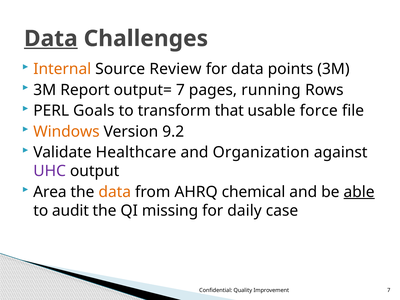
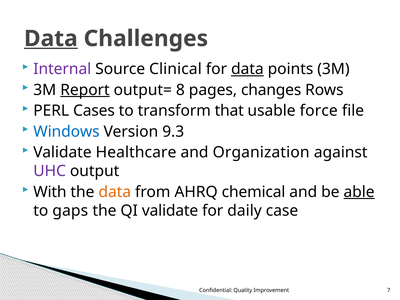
Internal colour: orange -> purple (62, 69)
Review: Review -> Clinical (175, 69)
data underline: none -> present (247, 69)
Report underline: none -> present (85, 90)
output= 7: 7 -> 8 (180, 90)
running: running -> changes (271, 90)
Goals: Goals -> Cases (94, 111)
Windows colour: orange -> blue (66, 132)
9.2: 9.2 -> 9.3 (173, 132)
Area: Area -> With (50, 192)
audit: audit -> gaps (70, 211)
QI missing: missing -> validate (170, 211)
